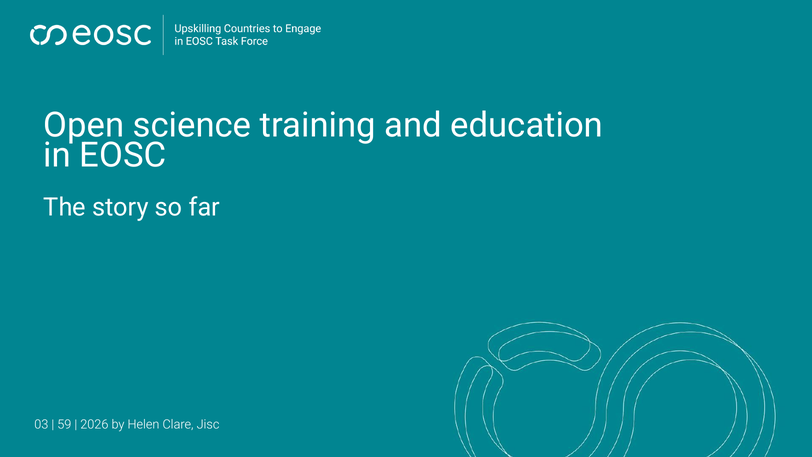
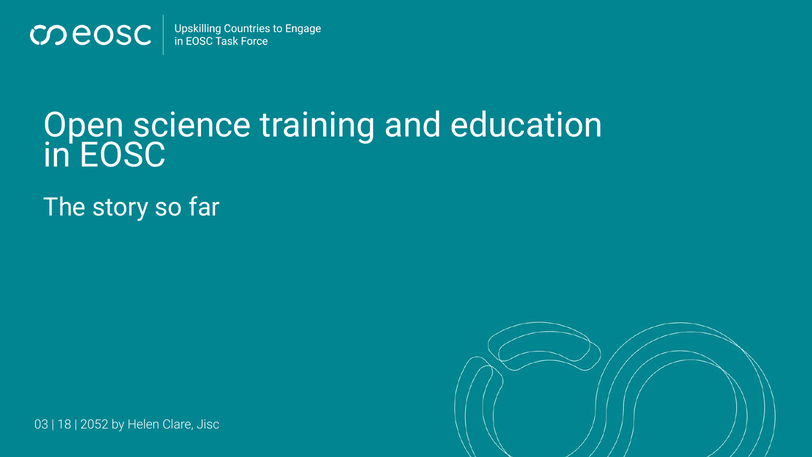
59: 59 -> 18 (64, 424)
2026: 2026 -> 2052 (94, 424)
